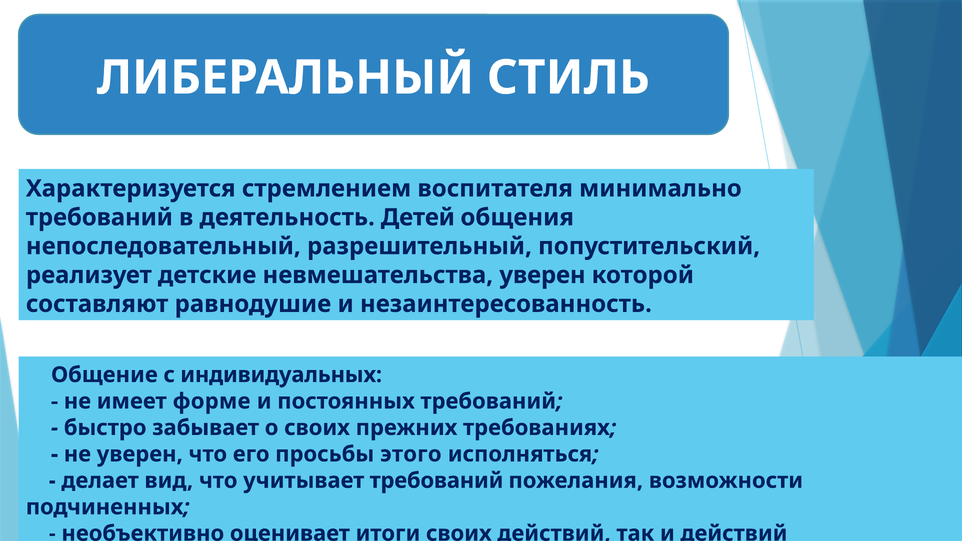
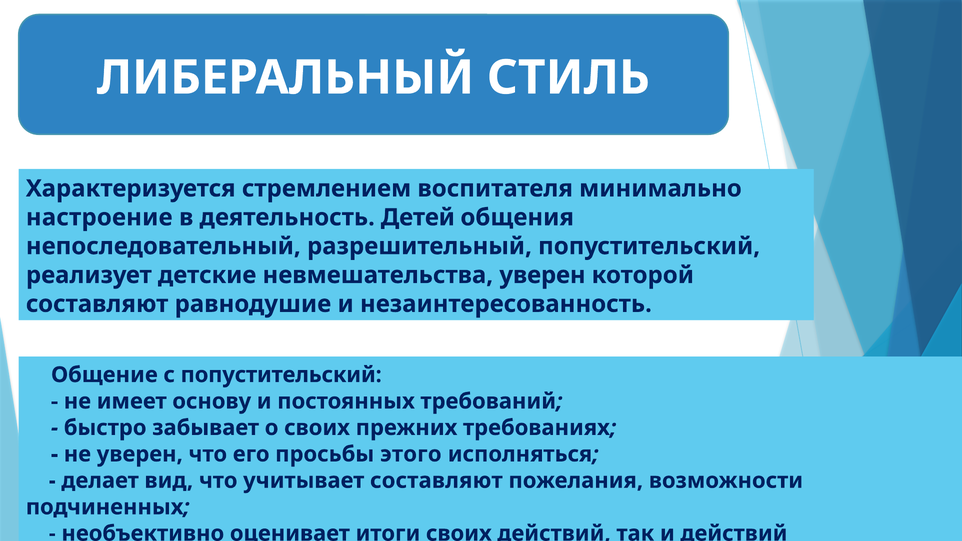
требований: требований -> настроение (99, 217)
с индивидуальных: индивидуальных -> попустительский (281, 375)
форме: форме -> основу (212, 401)
учитывает требований: требований -> составляют (436, 481)
